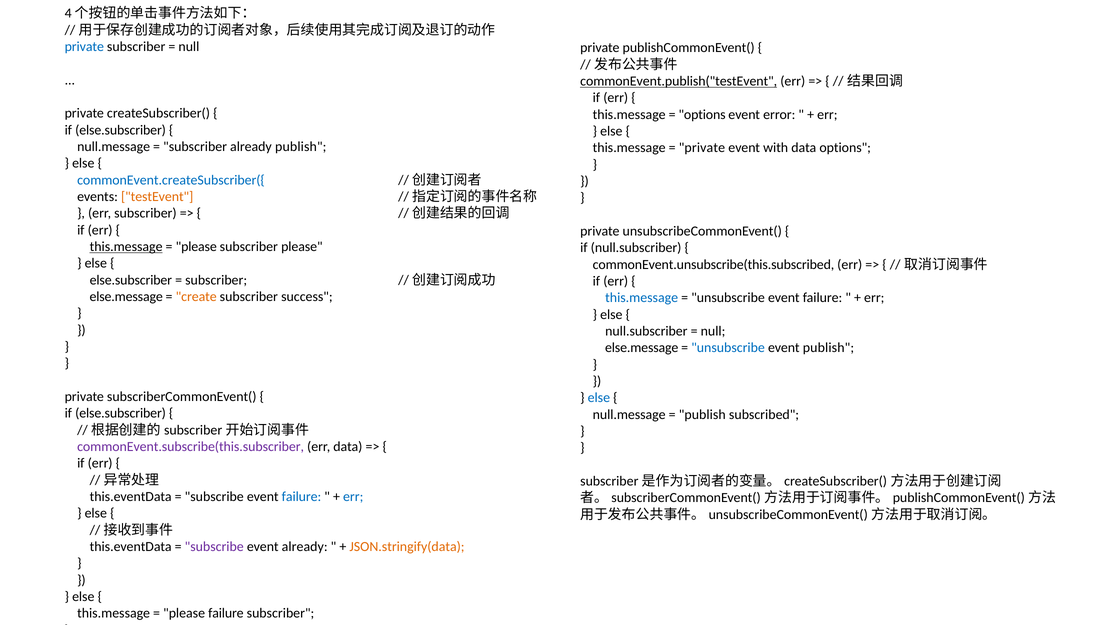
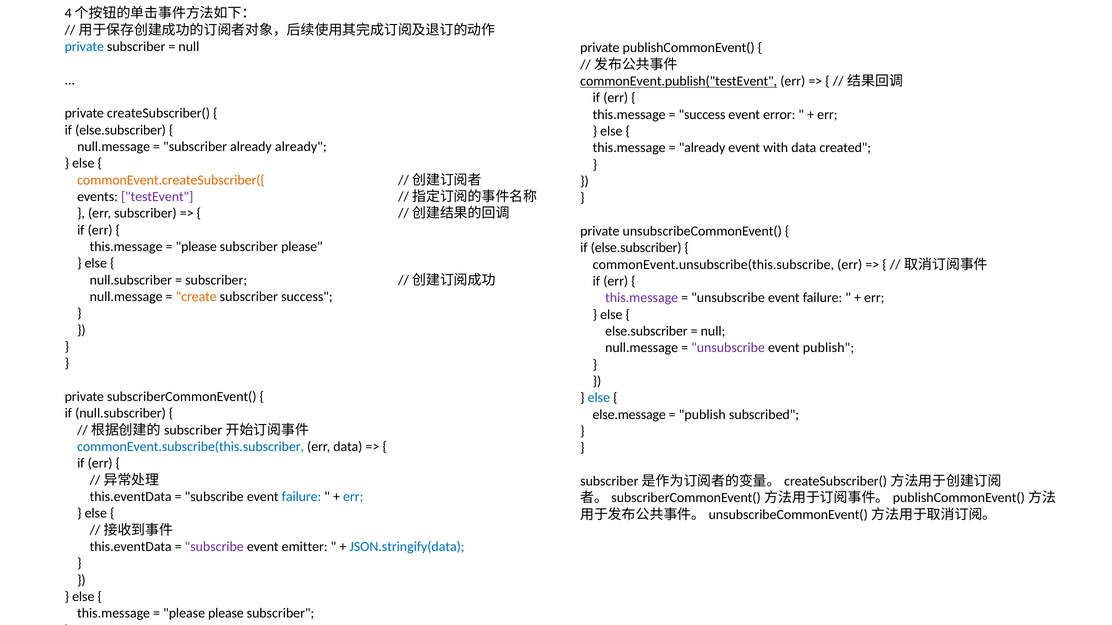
options: options -> success (702, 115)
already publish: publish -> already (301, 147)
private: private -> already (702, 148)
data options: options -> created (845, 148)
commonEvent.createSubscriber({ colour: blue -> orange (171, 180)
testEvent colour: orange -> purple (157, 197)
this.message underline: present -> none (126, 247)
null.subscriber: null.subscriber -> else.subscriber (636, 248)
commonEvent.unsubscribe(this.subscribed: commonEvent.unsubscribe(this.subscribed -> commonEvent.unsubscribe(this.subscribe (713, 265)
else.subscriber: else.subscriber -> null.subscriber (131, 280)
else.message: else.message -> null.message (126, 297)
this.message colour: blue -> purple (642, 298)
null.subscriber: null.subscriber -> else.subscriber (646, 331)
else.message: else.message -> null.message (642, 348)
unsubscribe colour: blue -> purple (728, 348)
else.subscriber: else.subscriber -> null.subscriber (121, 414)
null.message: null.message -> else.message (629, 415)
commonEvent.subscribe(this.subscriber colour: purple -> blue (191, 447)
event already: already -> emitter (305, 547)
JSON.stringify(data colour: orange -> blue (407, 547)
please failure: failure -> please (226, 614)
